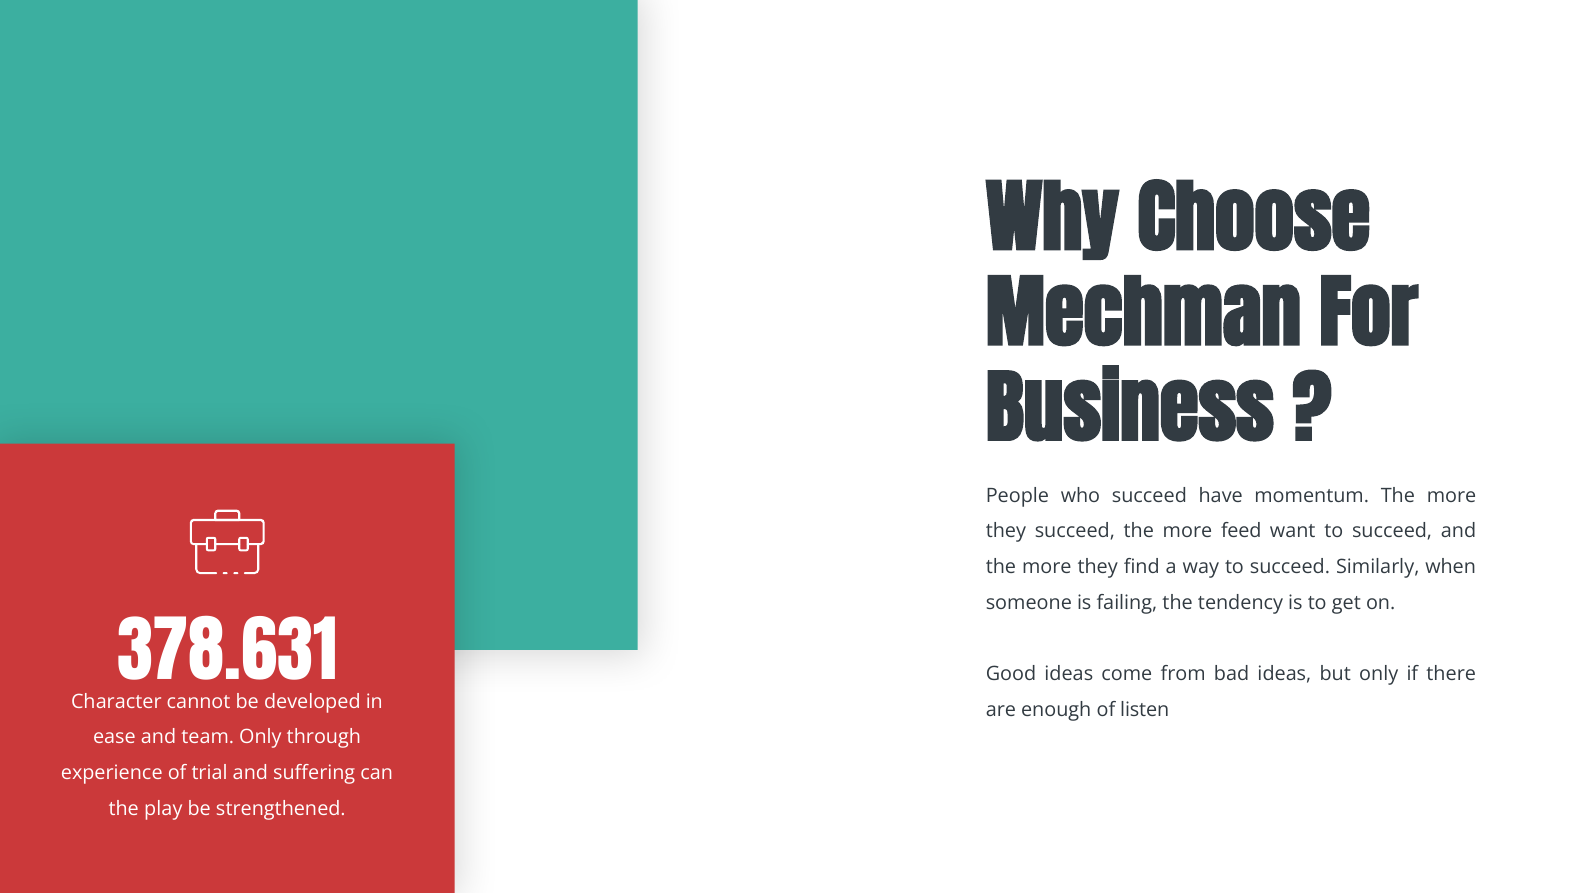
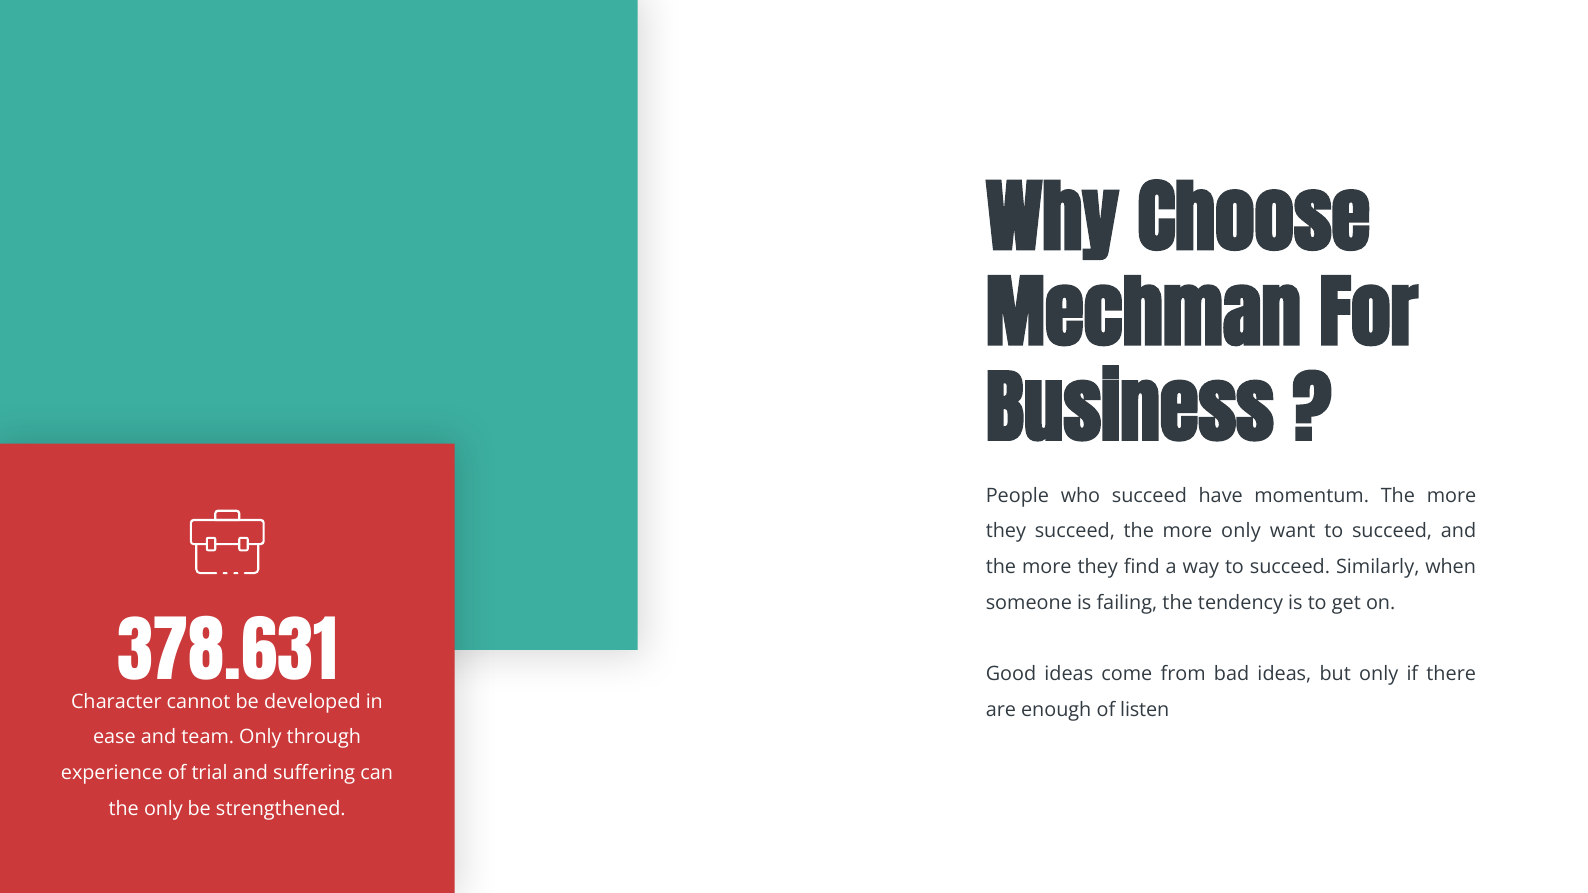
more feed: feed -> only (1241, 531)
the play: play -> only (163, 809)
